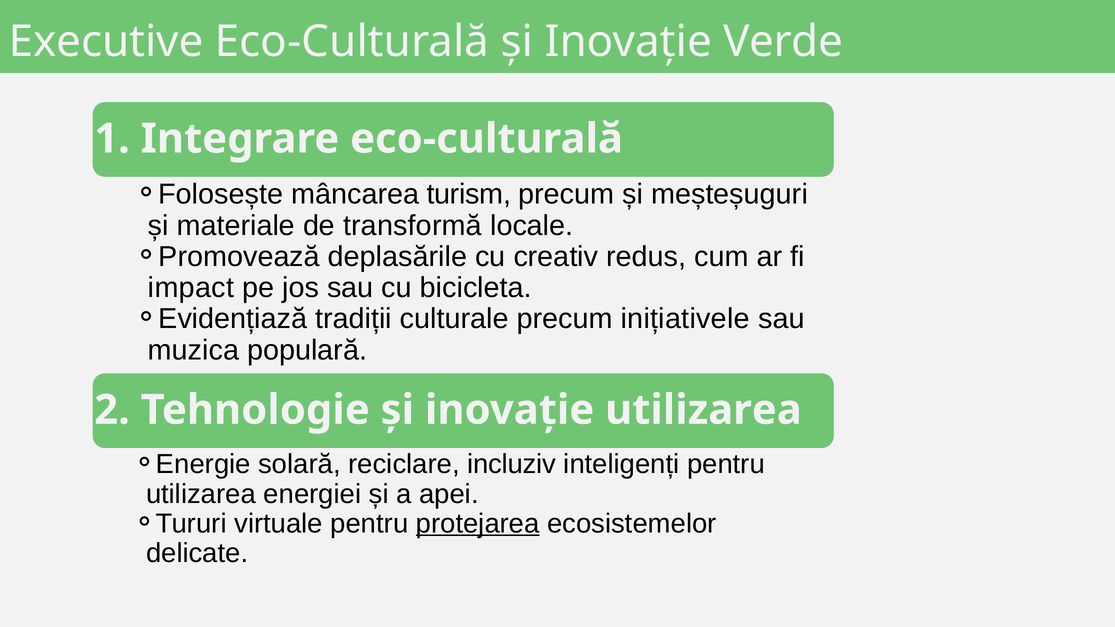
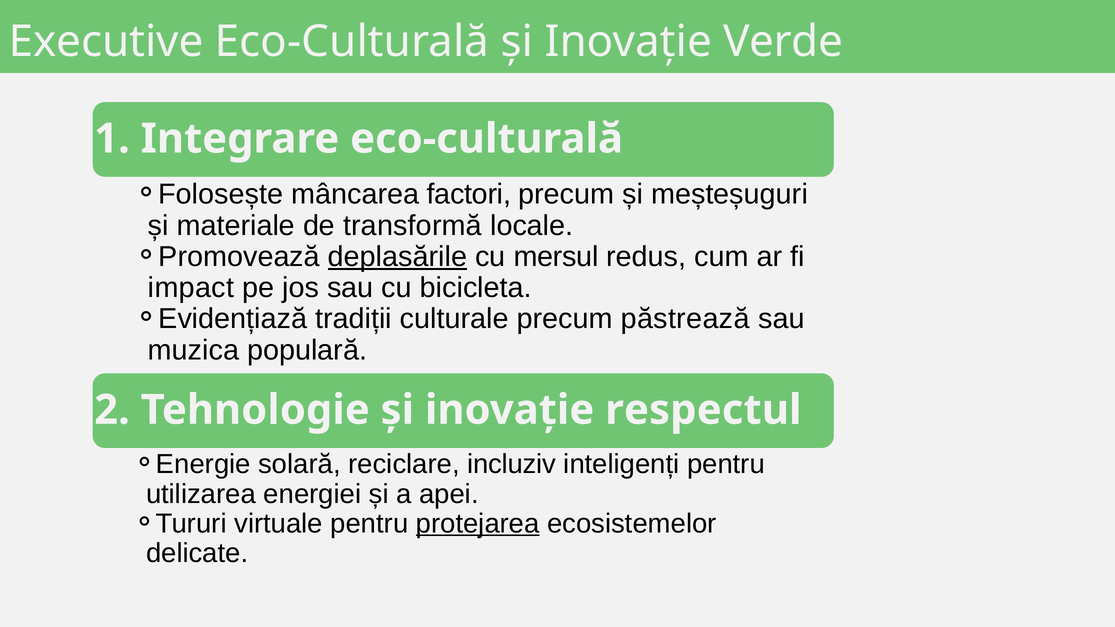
turism: turism -> factori (469, 195)
deplasările underline: none -> present (398, 257)
creativ: creativ -> mersul (556, 257)
inițiativele: inițiativele -> păstrează (685, 319)
inovație utilizarea: utilizarea -> respectul (703, 410)
